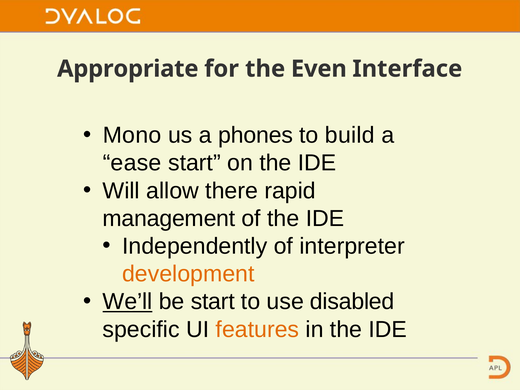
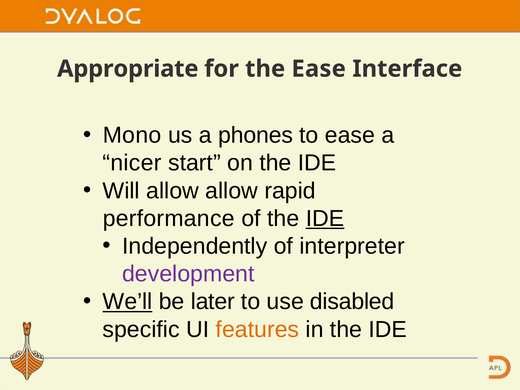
the Even: Even -> Ease (319, 69)
to build: build -> ease (350, 135)
ease: ease -> nicer (132, 163)
allow there: there -> allow (232, 191)
management: management -> performance (169, 218)
IDE underline: none -> present (325, 218)
development colour: orange -> purple (188, 274)
be start: start -> later (213, 302)
